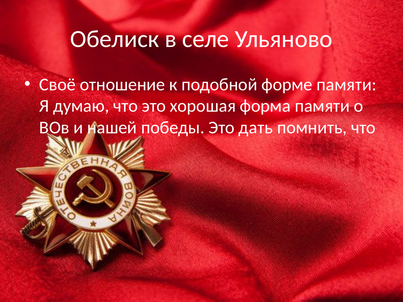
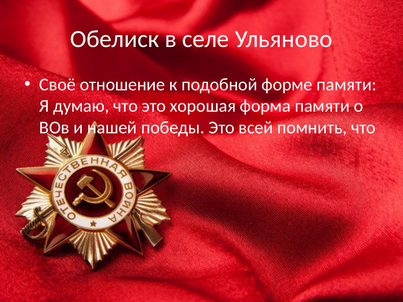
дать: дать -> всей (256, 128)
